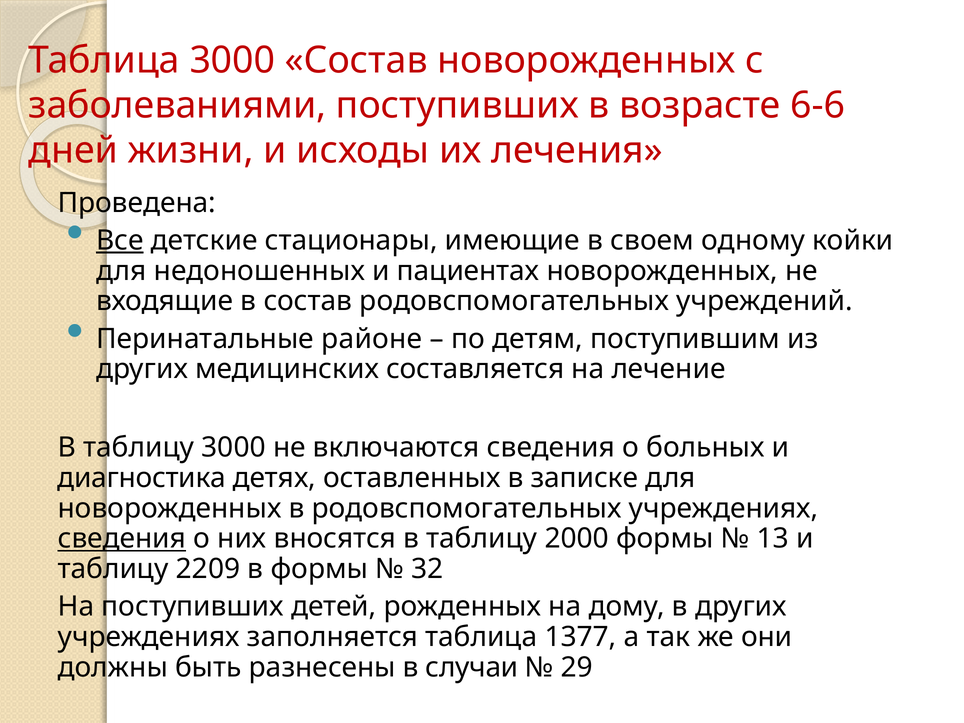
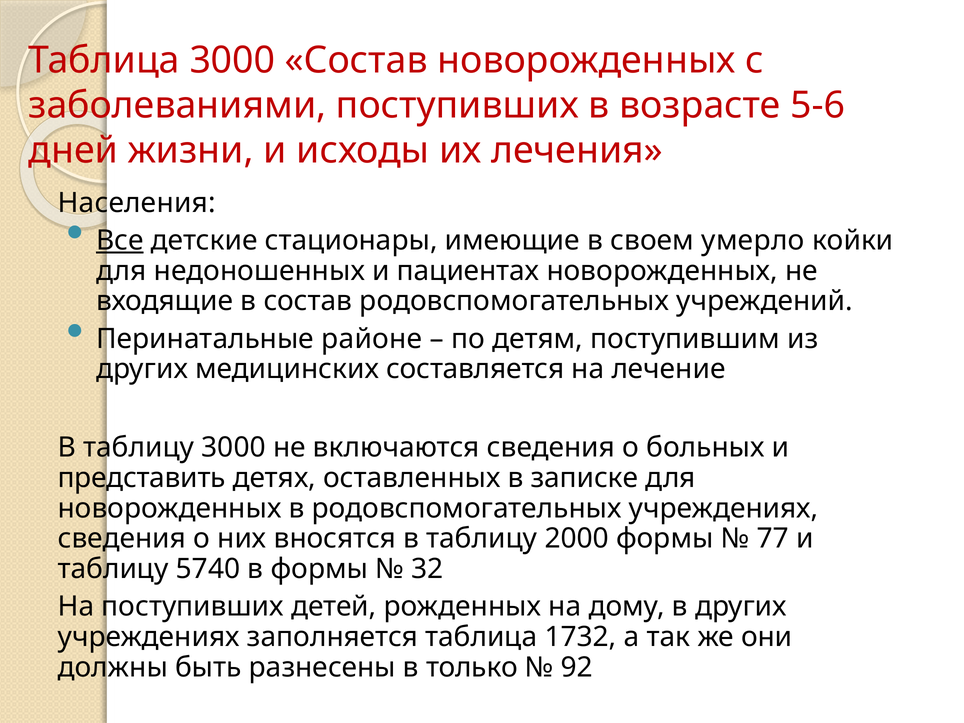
6-6: 6-6 -> 5-6 (818, 105)
Проведена: Проведена -> Населения (137, 203)
одному: одному -> умерло (753, 240)
диагностика: диагностика -> представить (142, 478)
сведения underline: present -> none (122, 539)
13: 13 -> 77 (773, 539)
2209: 2209 -> 5740 (208, 569)
1377: 1377 -> 1732 (581, 637)
случаи: случаи -> только (472, 667)
29: 29 -> 92 (577, 667)
